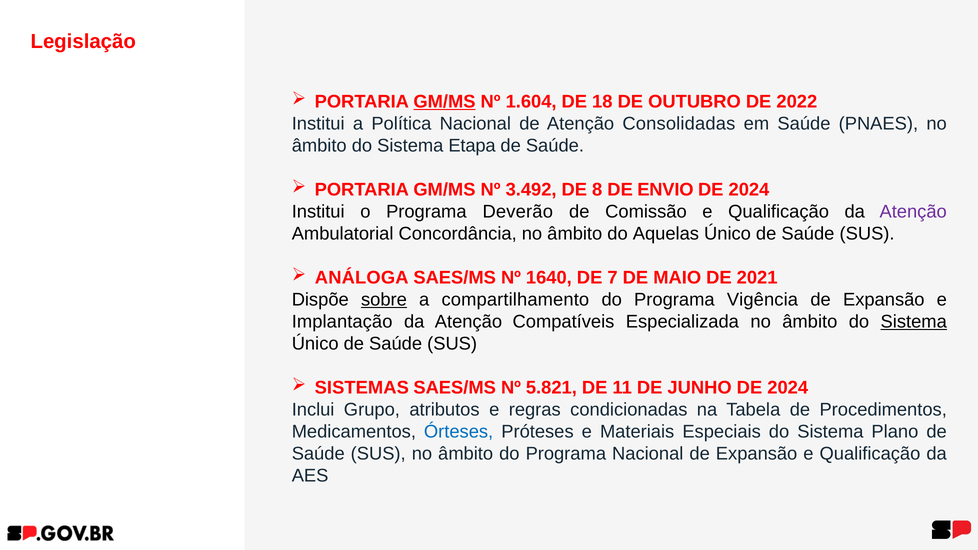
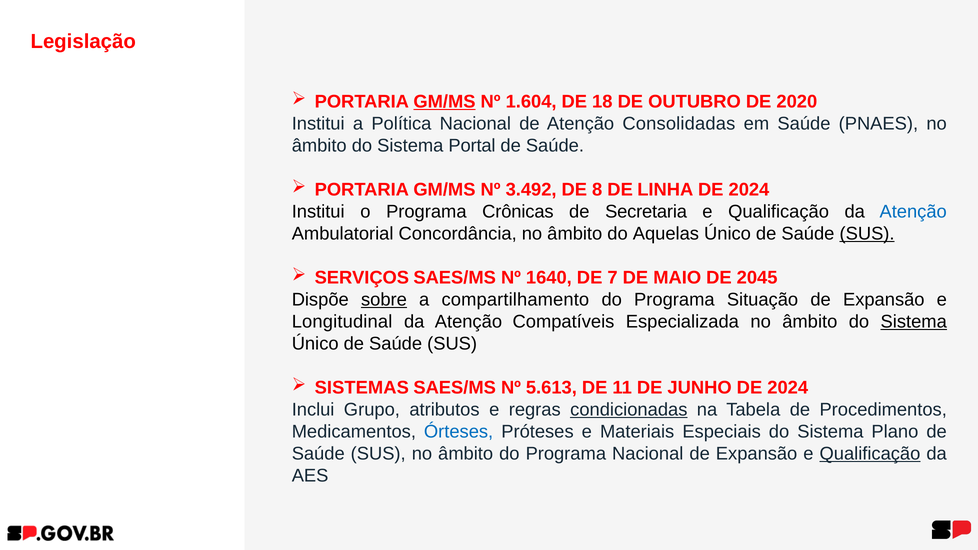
2022: 2022 -> 2020 (797, 102)
Etapa: Etapa -> Portal (472, 146)
ENVIO: ENVIO -> LINHA (665, 190)
Deverão: Deverão -> Crônicas (518, 212)
Comissão: Comissão -> Secretaria (646, 212)
Atenção colour: purple -> blue (913, 212)
SUS underline: none -> present (867, 234)
ANÁLOGA: ANÁLOGA -> SERVIÇOS (362, 278)
2021: 2021 -> 2045 (757, 278)
Vigência: Vigência -> Situação (763, 300)
Implantação: Implantação -> Longitudinal (342, 322)
5.821: 5.821 -> 5.613 (551, 388)
condicionadas underline: none -> present (629, 410)
Qualificação underline: none -> present (870, 454)
